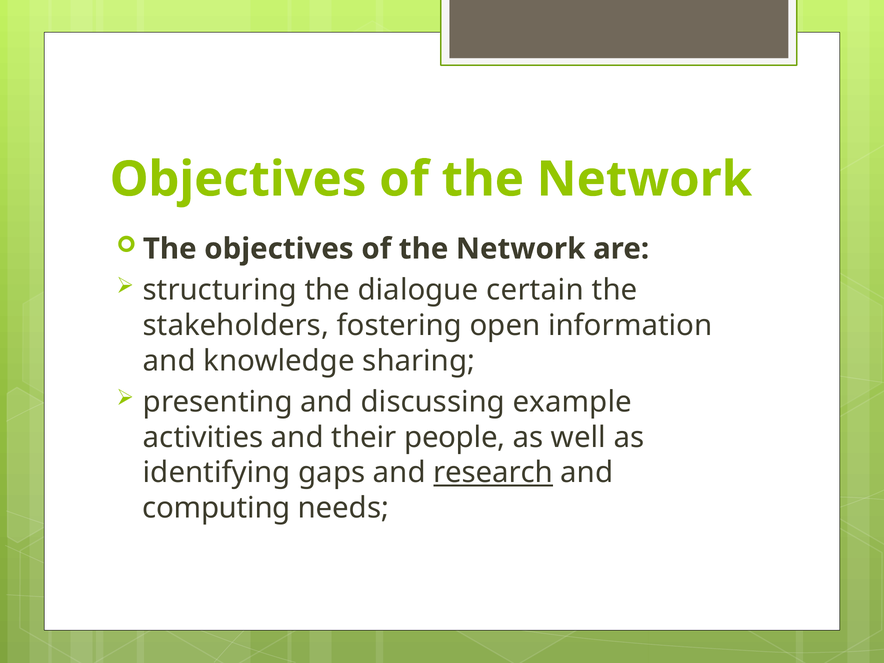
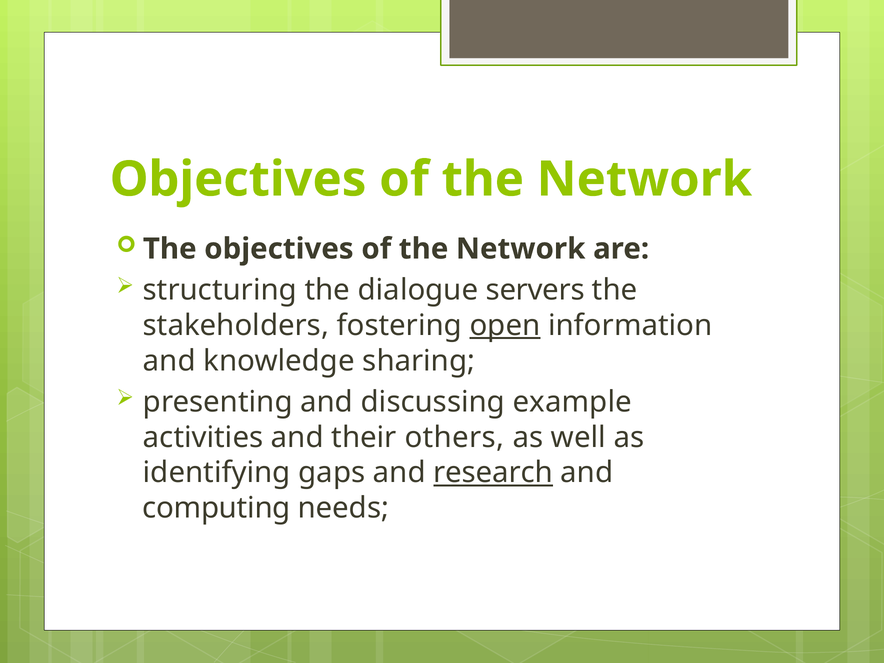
certain: certain -> servers (535, 290)
open underline: none -> present (505, 325)
people: people -> others (454, 437)
